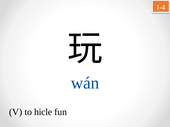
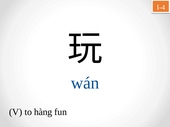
hicle: hicle -> hàng (43, 112)
